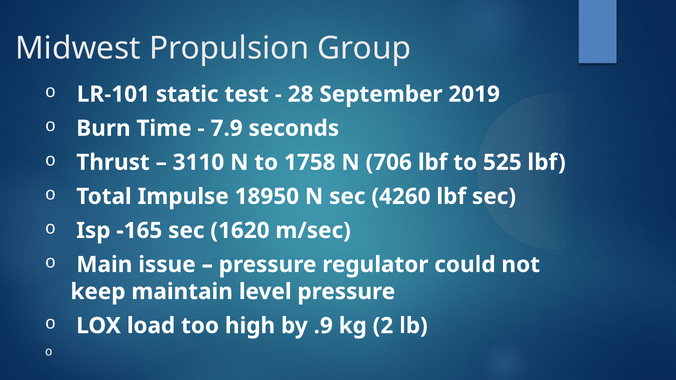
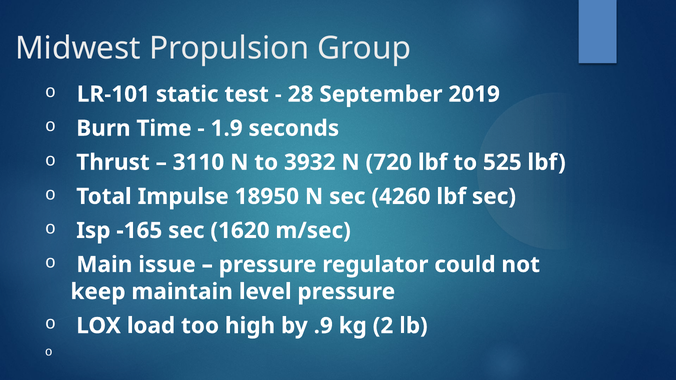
7.9: 7.9 -> 1.9 (227, 128)
1758: 1758 -> 3932 (310, 163)
706: 706 -> 720 (389, 163)
